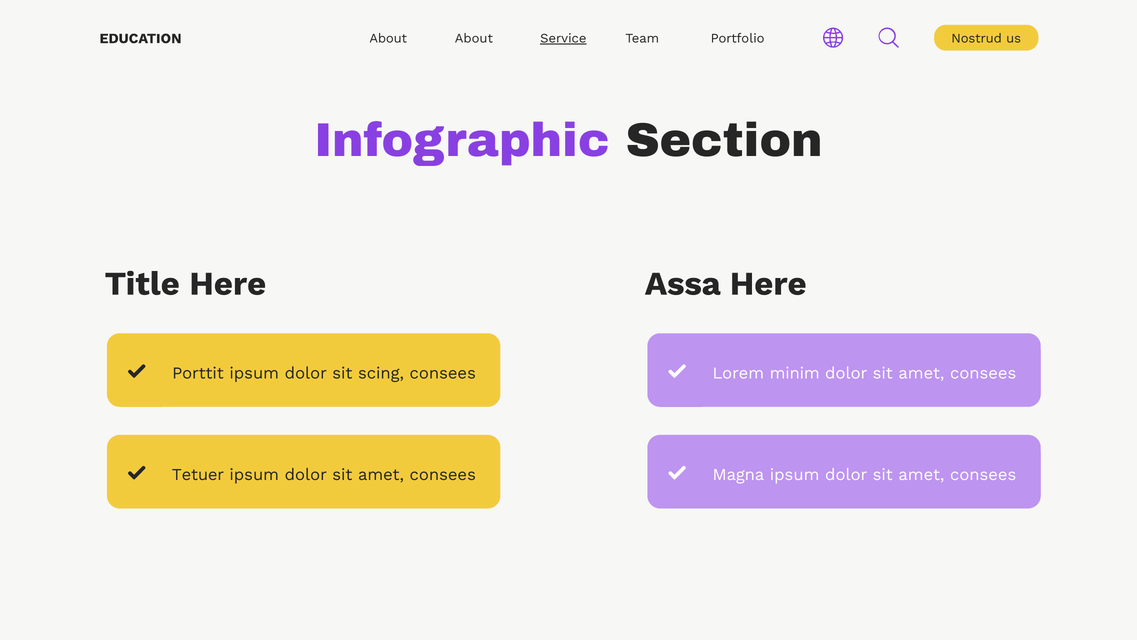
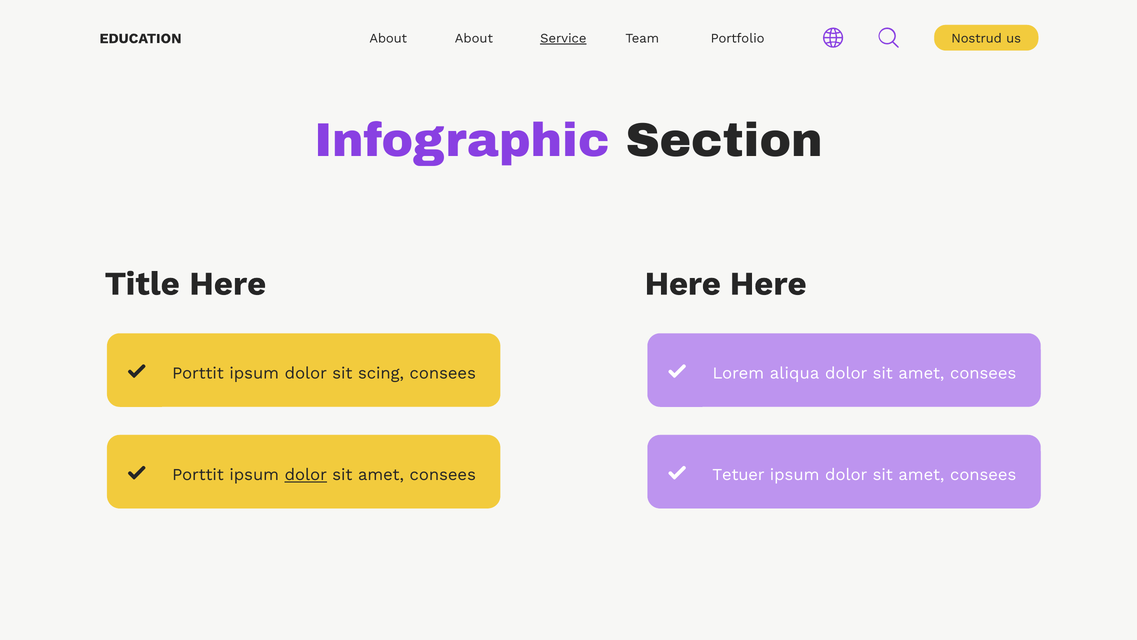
Assa: Assa -> Here (683, 284)
minim: minim -> aliqua (795, 373)
Tetuer: Tetuer -> Porttit (198, 474)
dolor underline: none -> present (306, 474)
Magna: Magna -> Tetuer (738, 474)
